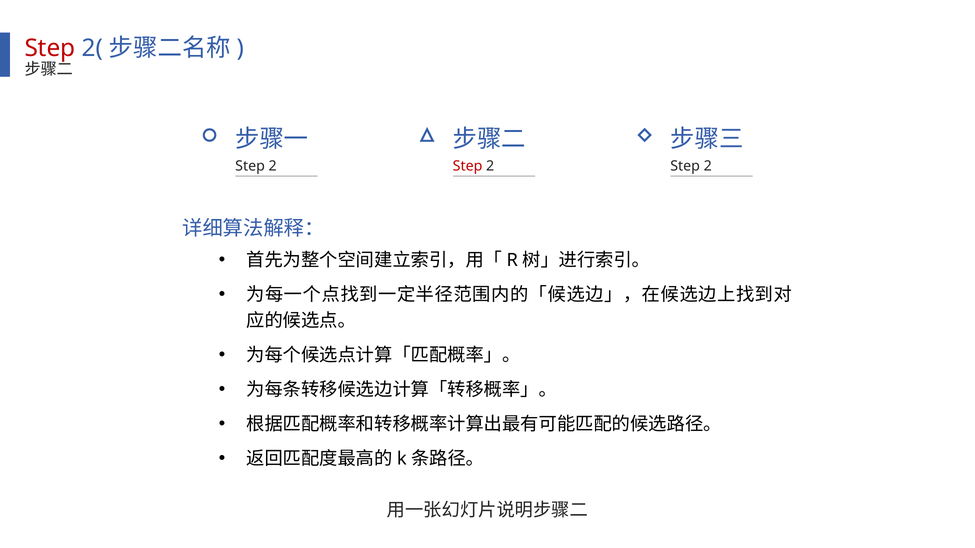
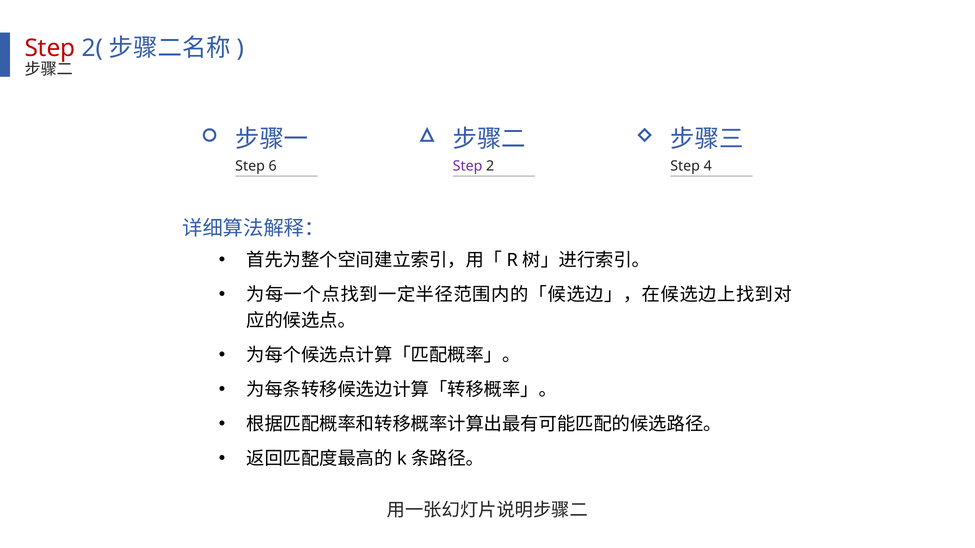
2: 2 -> 6 (273, 166)
Step colour: red -> purple (468, 166)
2: 2 -> 4 (708, 166)
